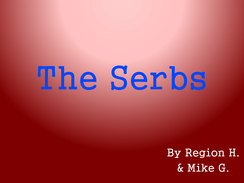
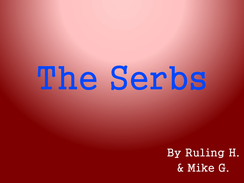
Region: Region -> Ruling (205, 153)
